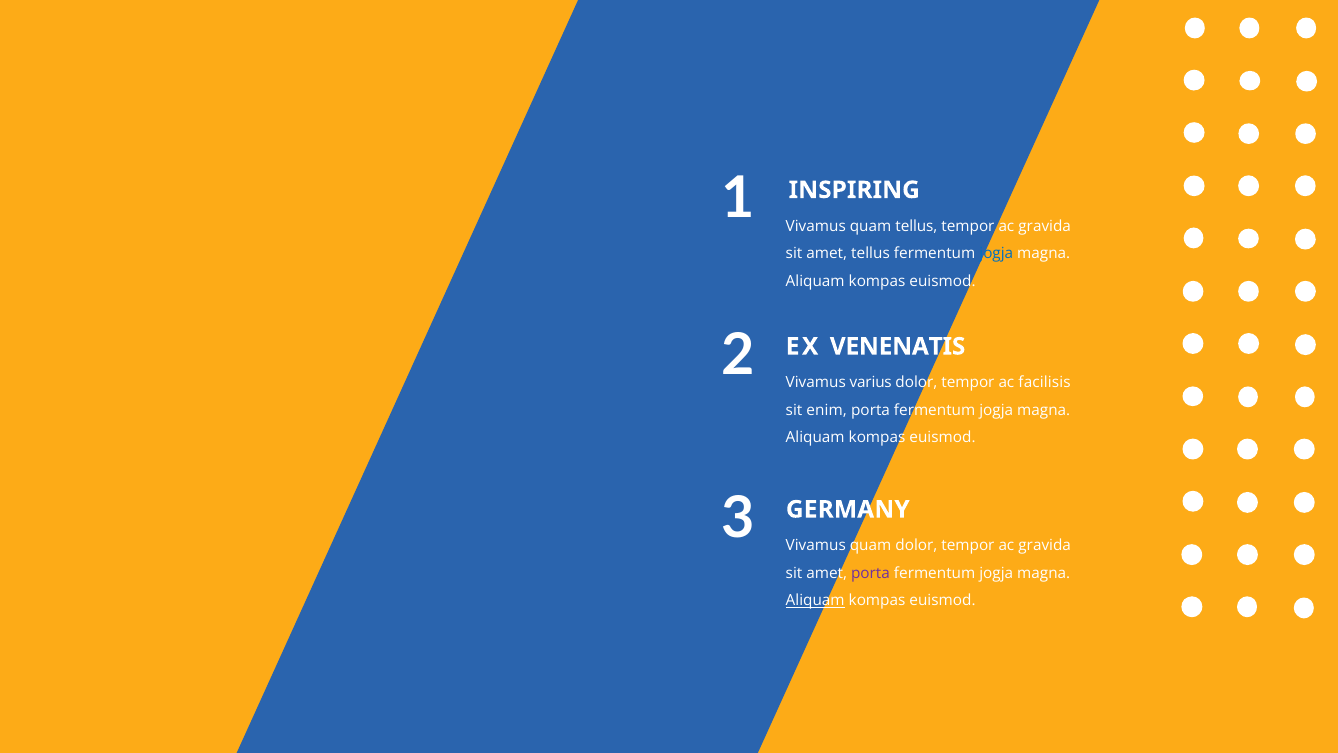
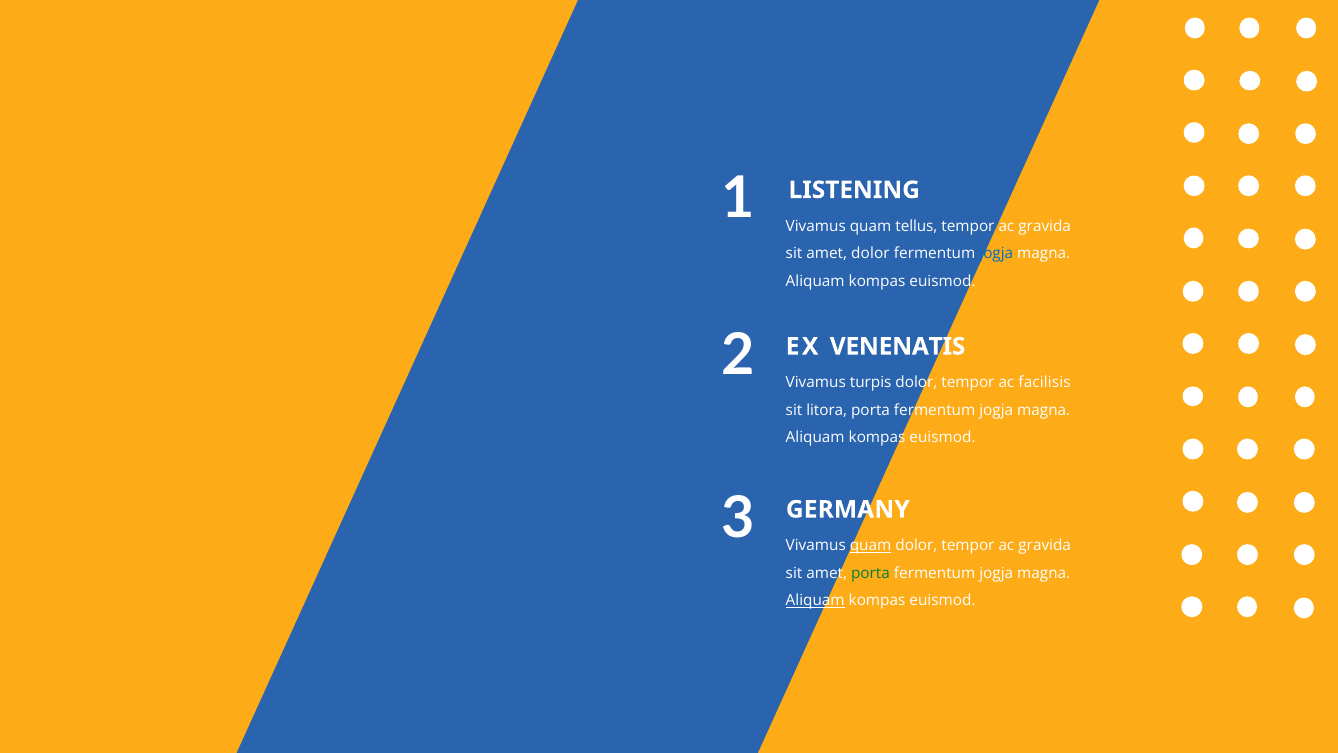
INSPIRING: INSPIRING -> LISTENING (854, 190)
amet tellus: tellus -> dolor (870, 253)
varius: varius -> turpis (871, 382)
enim: enim -> litora (827, 410)
quam underline: none -> present (871, 545)
porta colour: purple -> green (871, 573)
